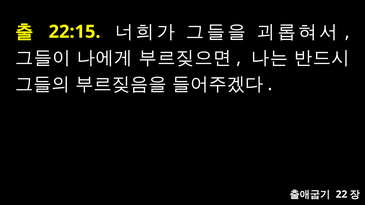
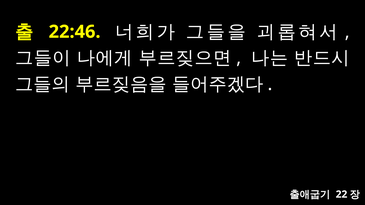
22:15: 22:15 -> 22:46 (75, 32)
